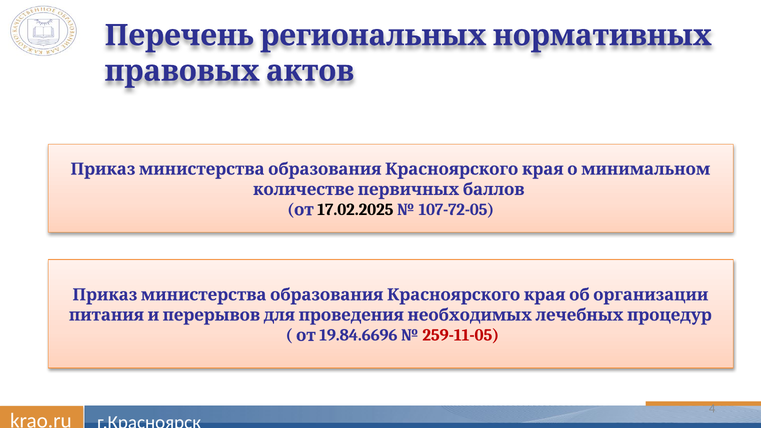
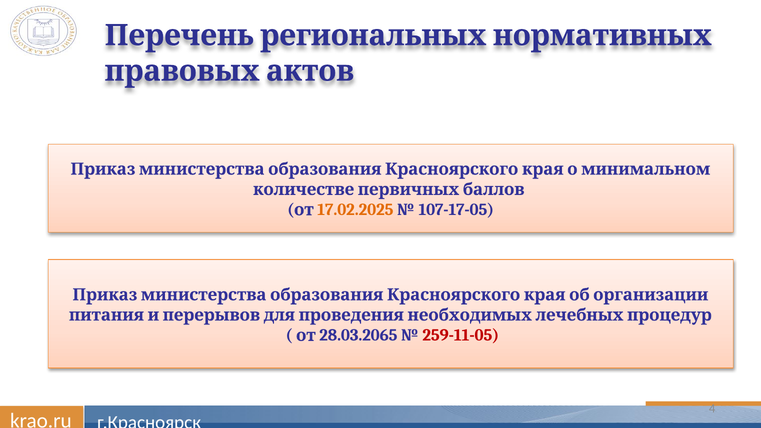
17.02.2025 colour: black -> orange (355, 210)
107-72-05: 107-72-05 -> 107-17-05 (456, 210)
19.84.6696: 19.84.6696 -> 28.03.2065 (358, 335)
